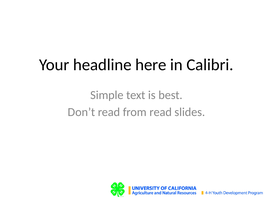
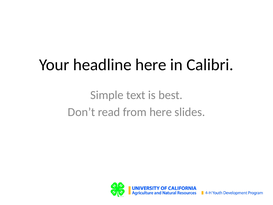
from read: read -> here (161, 112)
